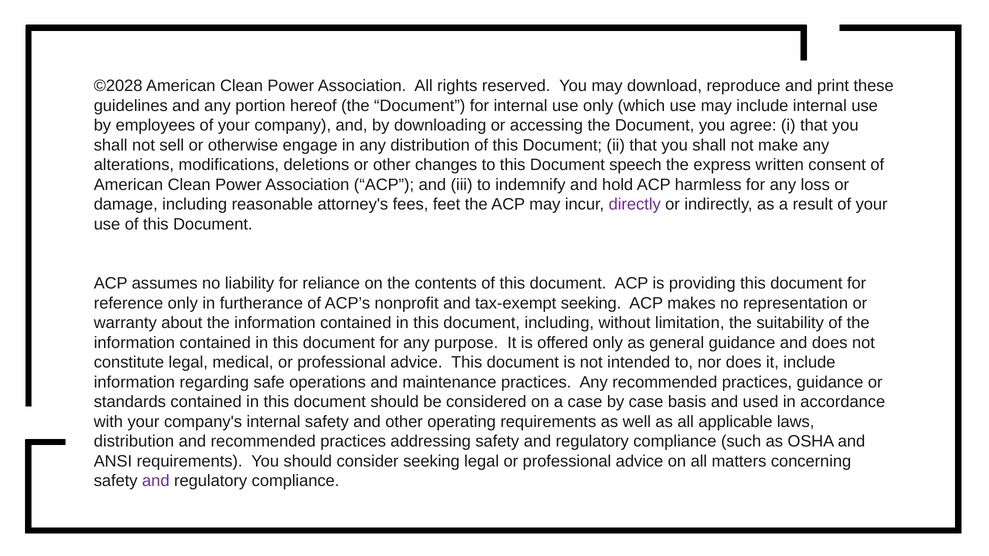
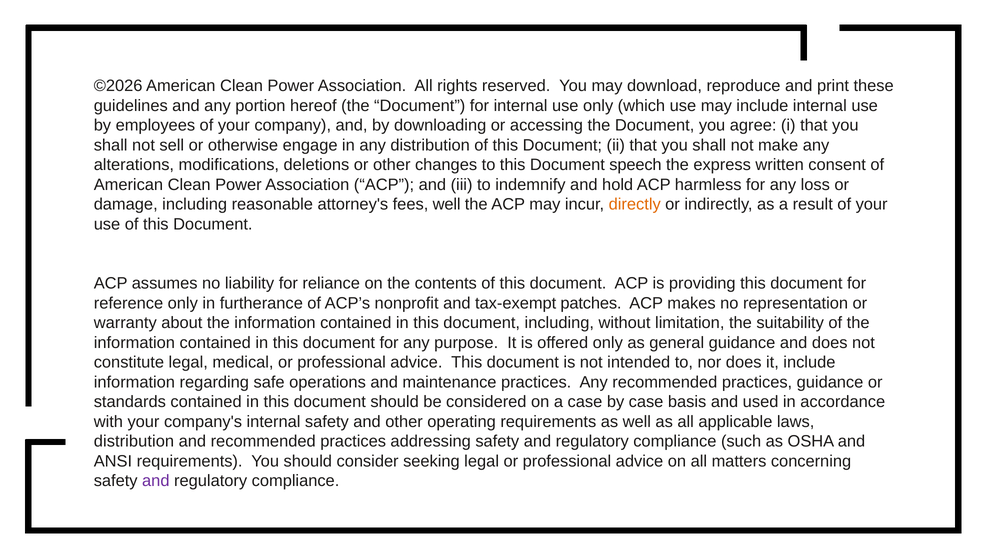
©2028: ©2028 -> ©2026 (118, 86)
fees feet: feet -> well (447, 205)
directly colour: purple -> orange (635, 205)
tax-exempt seeking: seeking -> patches (591, 303)
